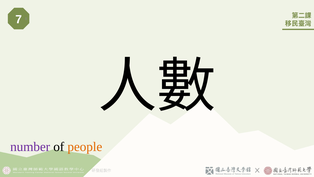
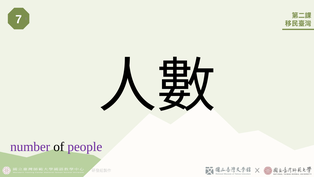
people colour: orange -> purple (85, 147)
